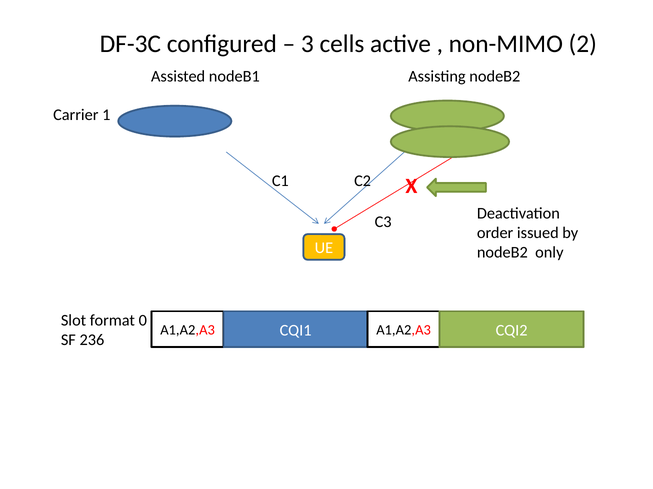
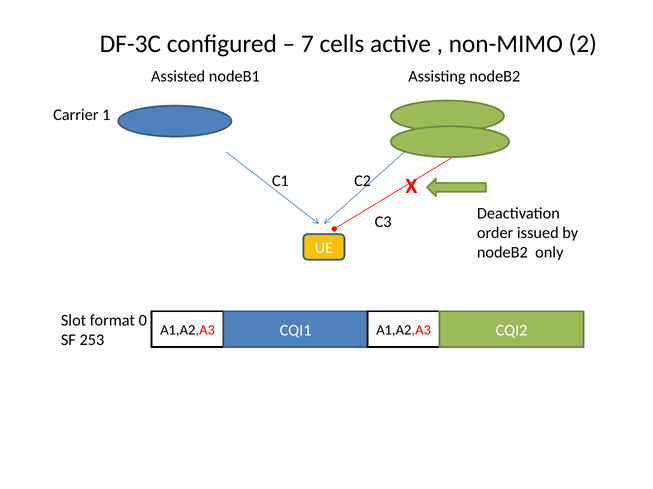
3: 3 -> 7 (307, 44)
236: 236 -> 253 (92, 340)
